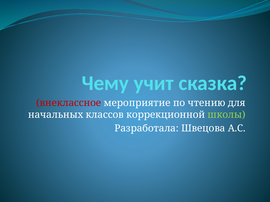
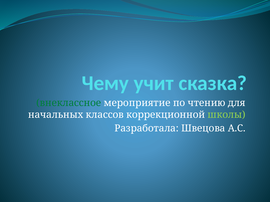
внеклассное colour: red -> green (69, 103)
